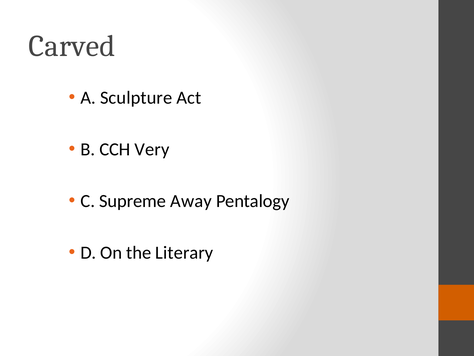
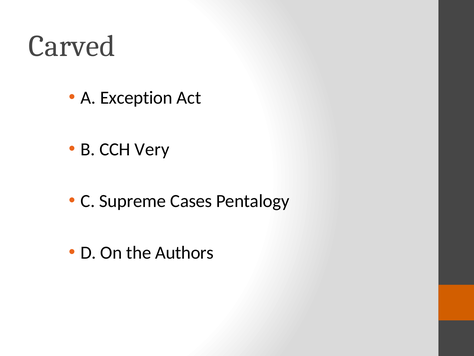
Sculpture: Sculpture -> Exception (136, 98)
Away: Away -> Cases (191, 201)
Literary: Literary -> Authors (184, 252)
